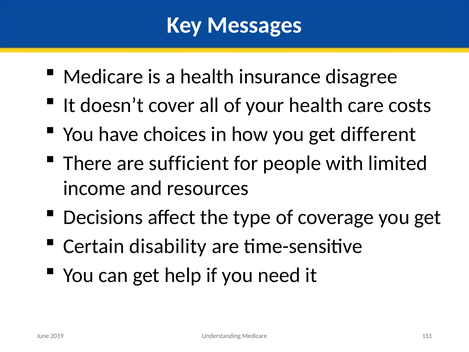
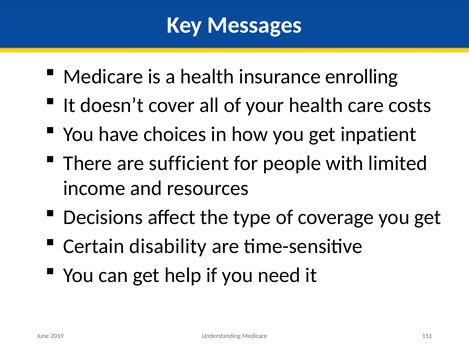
disagree: disagree -> enrolling (362, 76)
different: different -> inpatient (378, 134)
